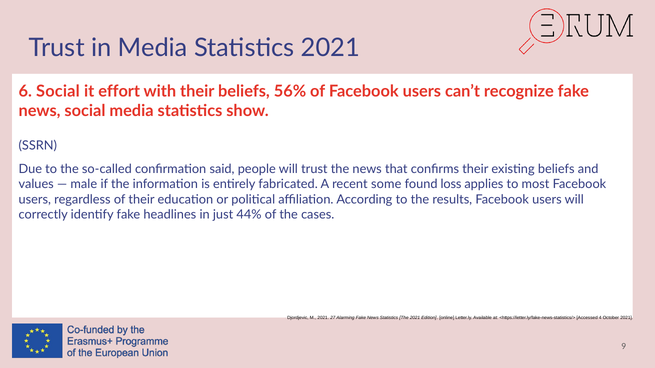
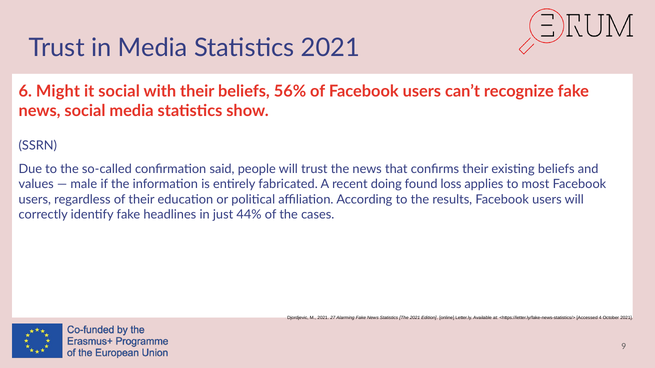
6 Social: Social -> Might (58, 91)
it effort: effort -> social (119, 91)
some: some -> doing (386, 184)
